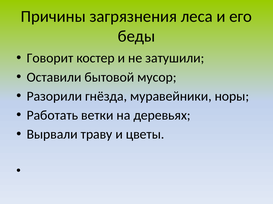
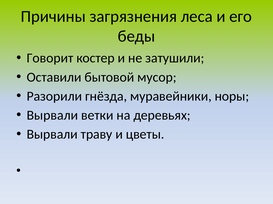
Работать: Работать -> Вырвали (52, 116)
